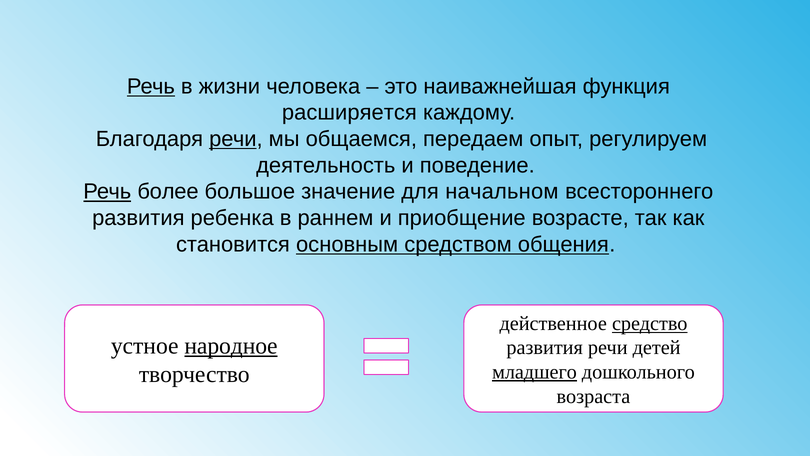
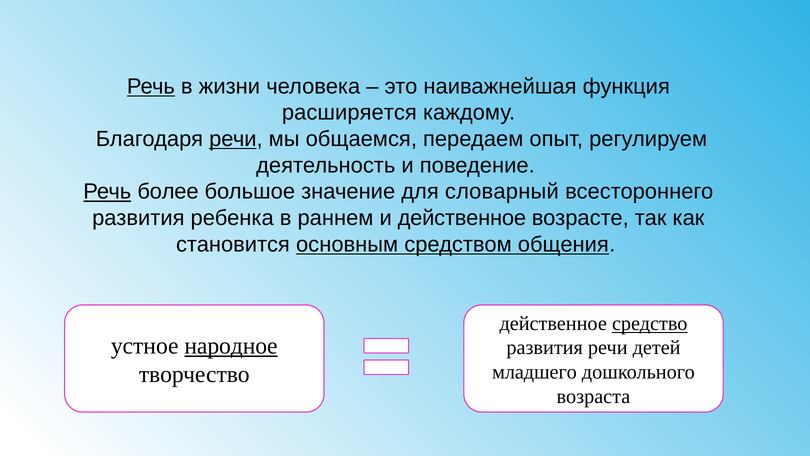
начальном: начальном -> словарный (502, 192)
и приобщение: приобщение -> действенное (462, 218)
младшего underline: present -> none (535, 372)
